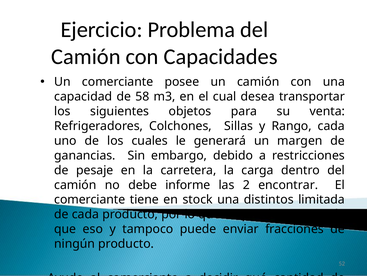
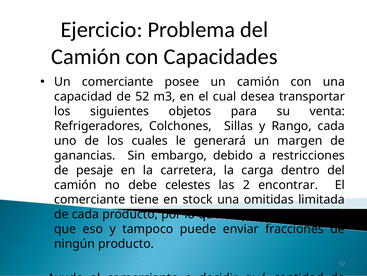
de 58: 58 -> 52 (142, 96)
informe: informe -> celestes (188, 184)
distintos: distintos -> omitidas (269, 199)
